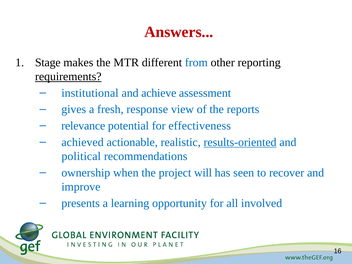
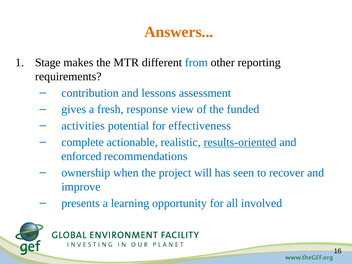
Answers colour: red -> orange (179, 32)
requirements underline: present -> none (68, 77)
institutional: institutional -> contribution (90, 93)
achieve: achieve -> lessons (159, 93)
reports: reports -> funded (243, 109)
relevance: relevance -> activities (83, 126)
achieved: achieved -> complete (83, 142)
political: political -> enforced (81, 156)
